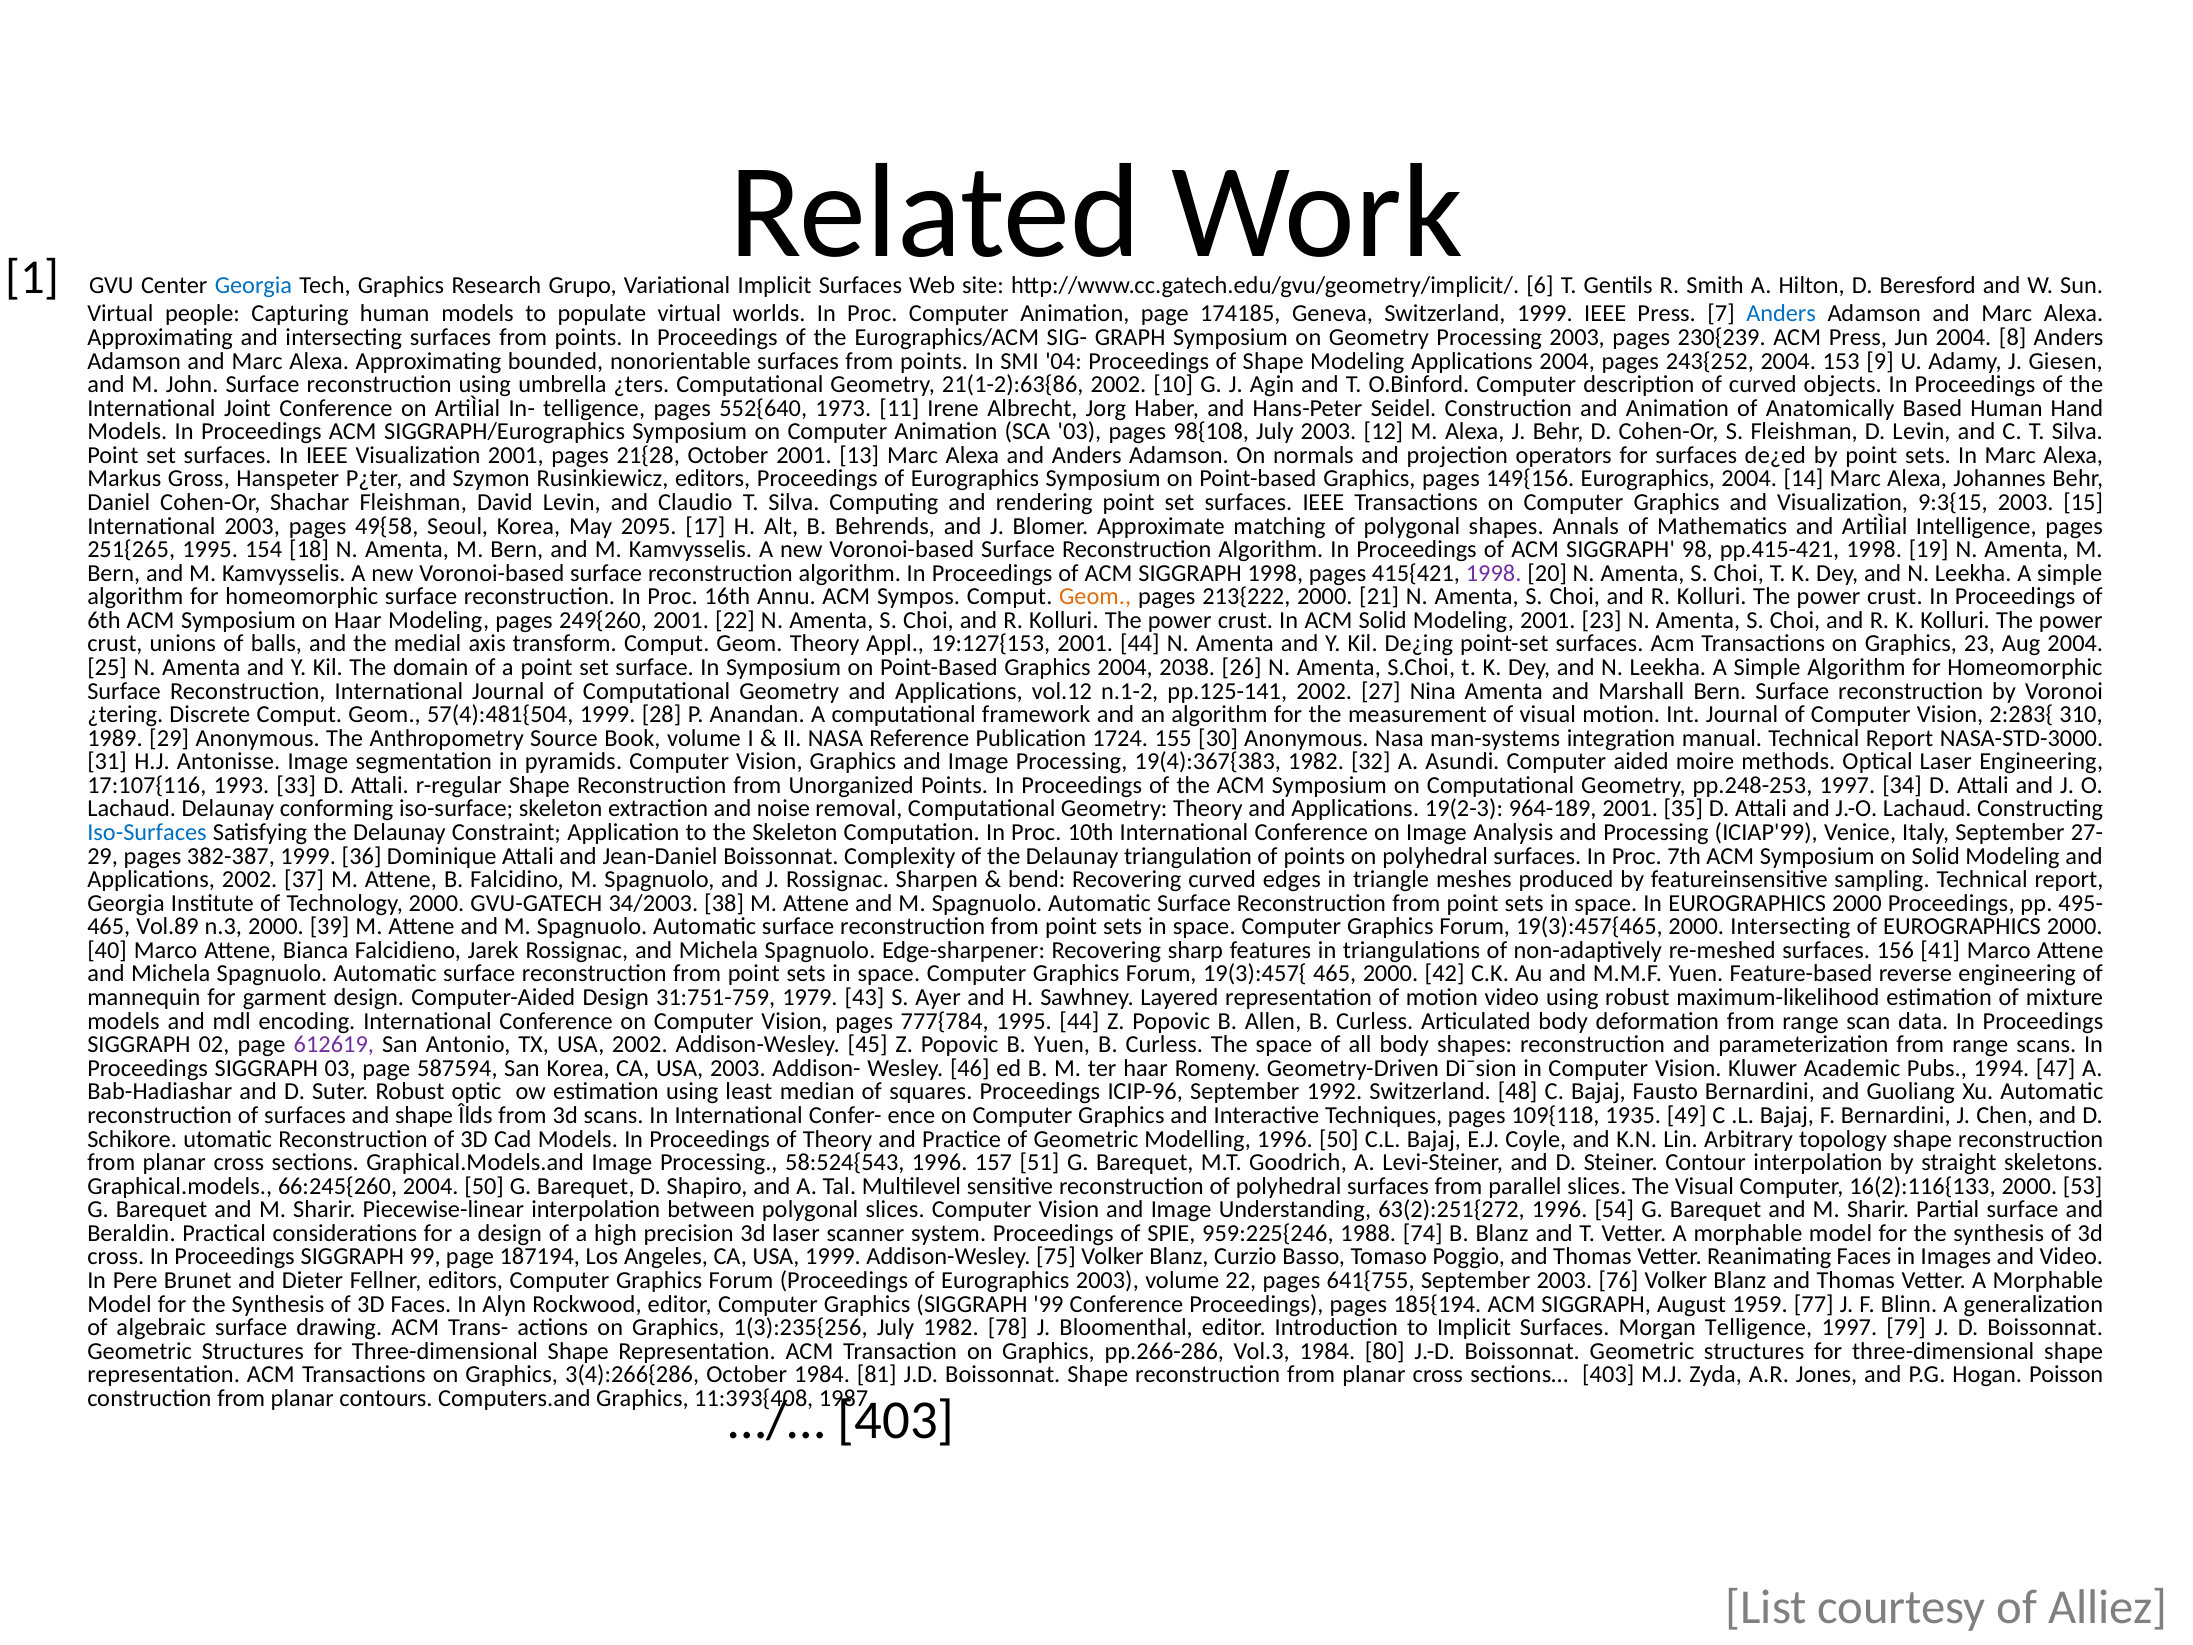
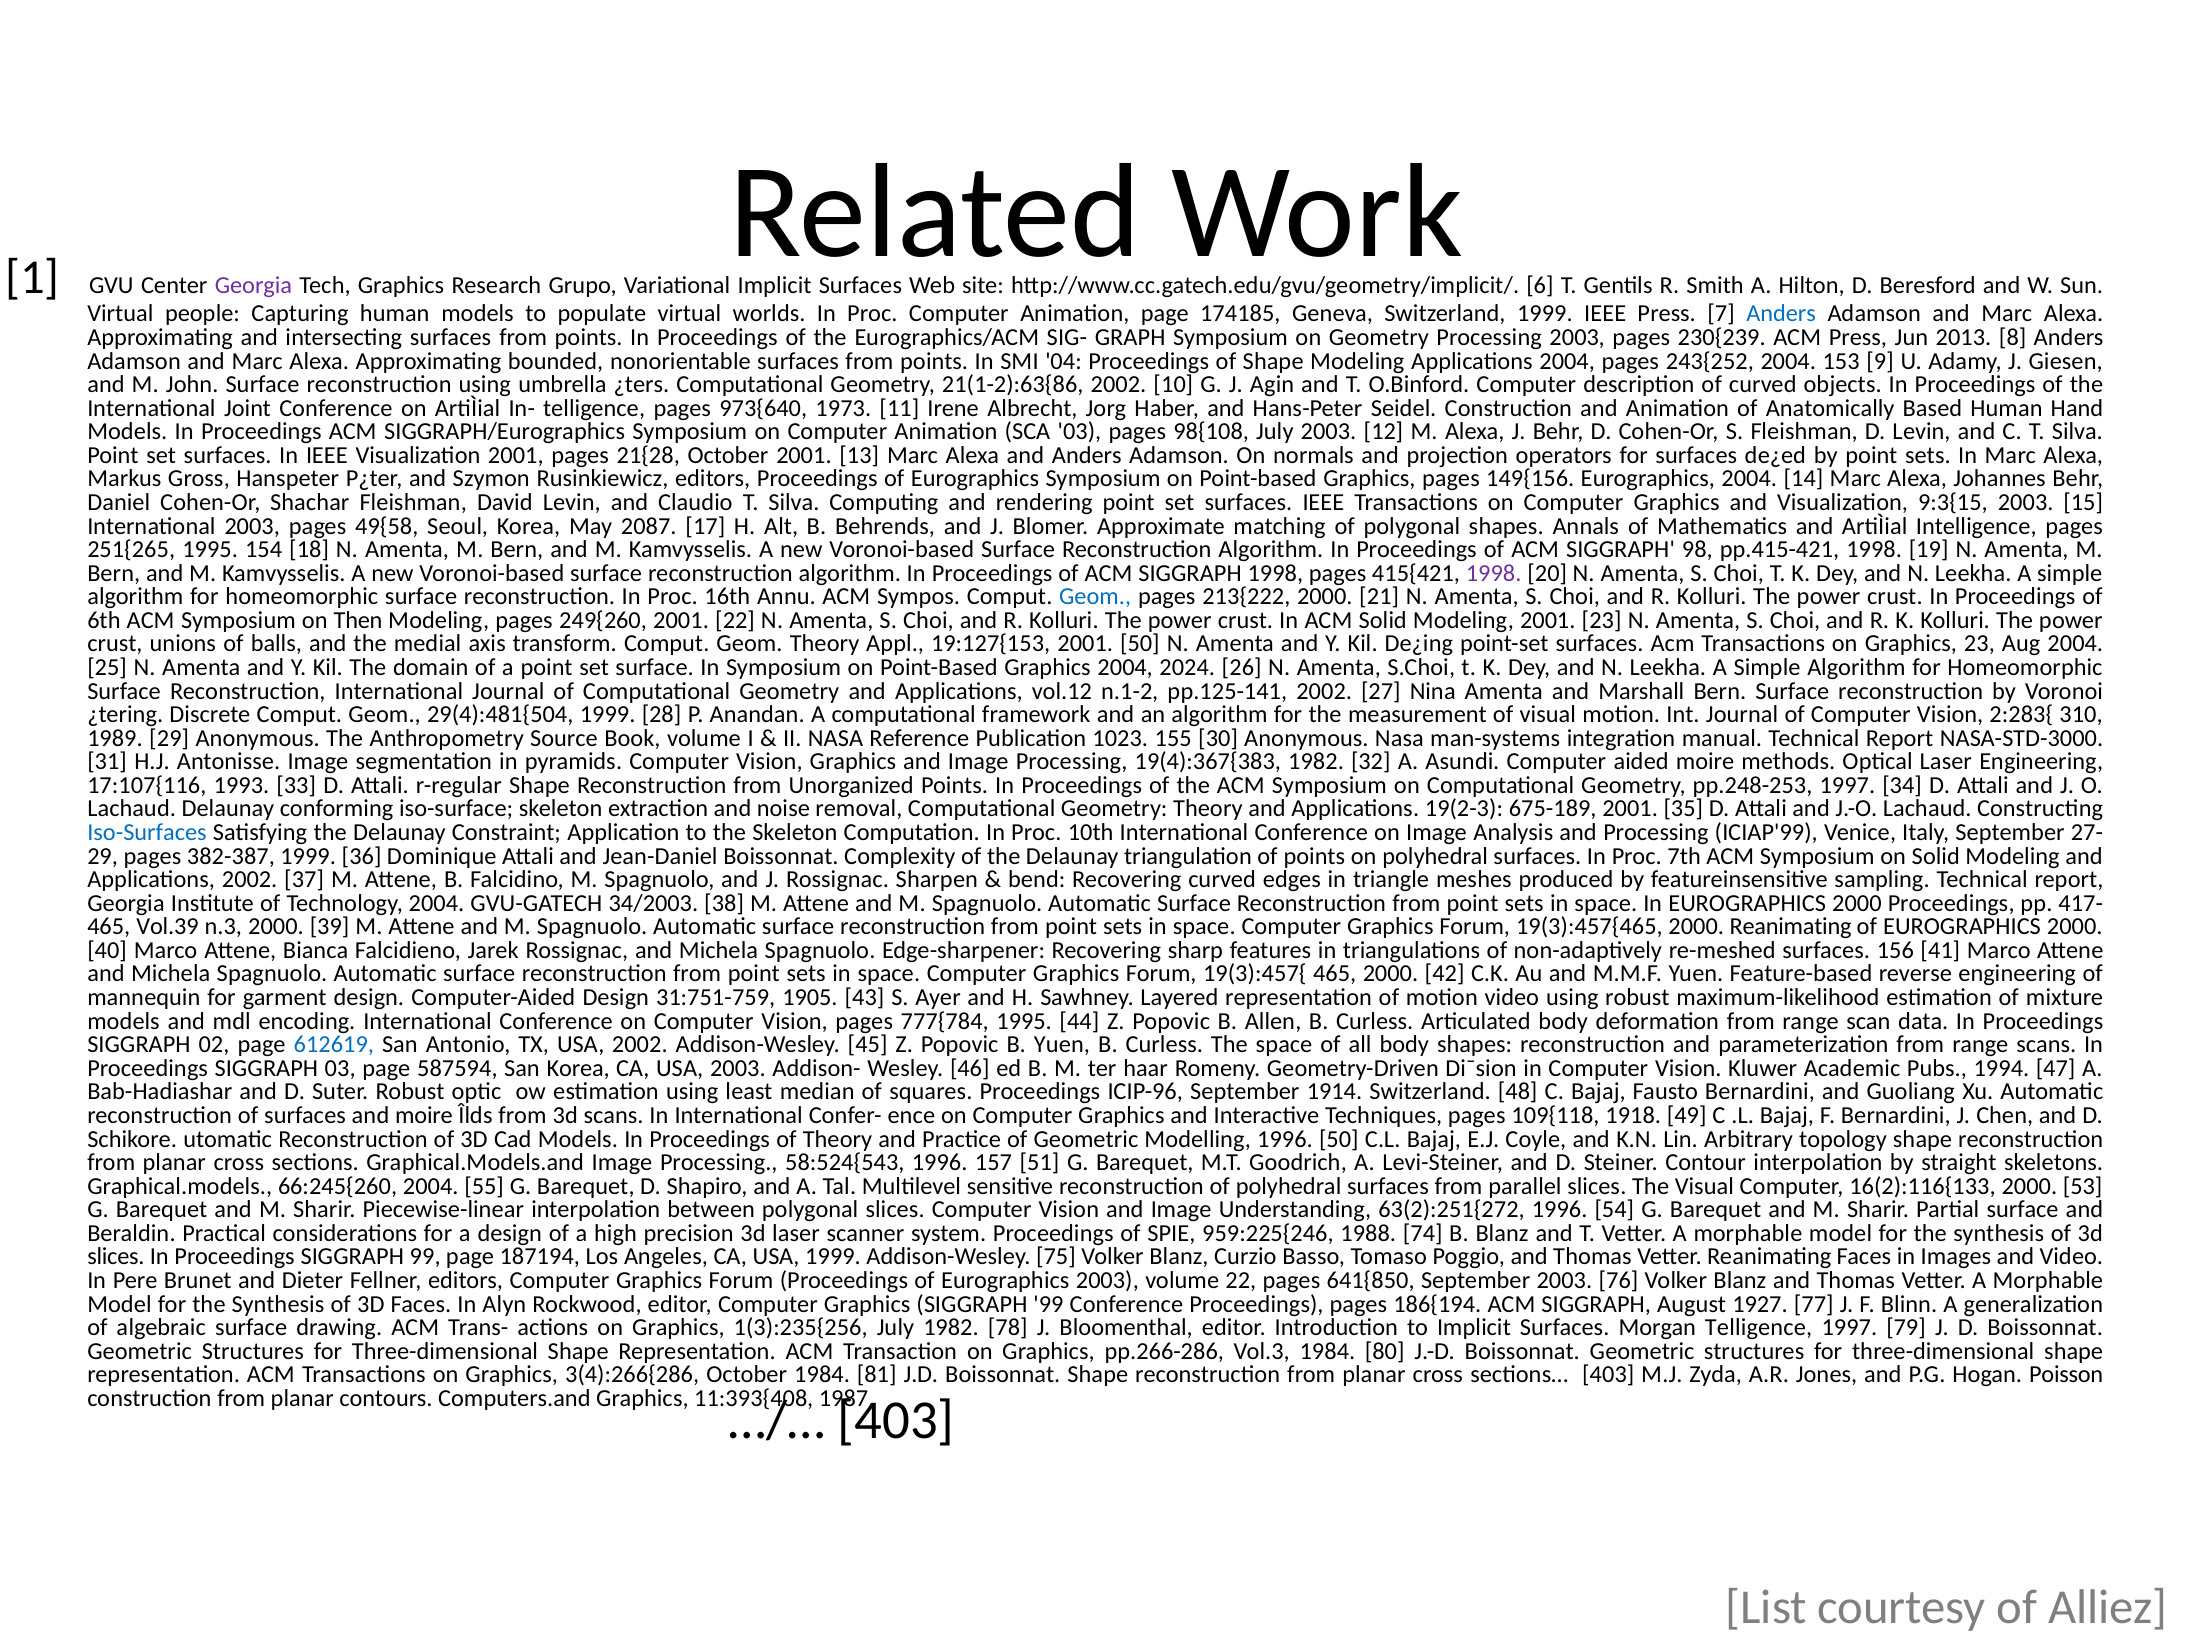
Georgia colour: blue -> purple (253, 286)
Jun 2004: 2004 -> 2013 (1963, 337)
552{640: 552{640 -> 973{640 (763, 408)
2095: 2095 -> 2087 (649, 526)
Geom colour: orange -> blue (1095, 597)
on Haar: Haar -> Then (358, 620)
2001 44: 44 -> 50 (1140, 644)
2038: 2038 -> 2024 (1187, 667)
57(4):481{504: 57(4):481{504 -> 29(4):481{504 (500, 715)
1724: 1724 -> 1023 (1120, 738)
964-189: 964-189 -> 675-189 (1553, 809)
Technology 2000: 2000 -> 2004 (436, 903)
495-: 495- -> 417- (2081, 903)
Vol.89: Vol.89 -> Vol.39 (168, 927)
2000 Intersecting: Intersecting -> Reanimating (1791, 927)
1979: 1979 -> 1905 (810, 997)
612619 colour: purple -> blue (334, 1045)
1992: 1992 -> 1914 (1334, 1092)
and shape: shape -> moire (424, 1115)
1935: 1935 -> 1918 (1633, 1115)
2004 50: 50 -> 55 (484, 1186)
cross: cross -> slices (116, 1257)
641{755: 641{755 -> 641{850 (1371, 1280)
185{194: 185{194 -> 186{194 (1437, 1304)
1959: 1959 -> 1927 (1760, 1304)
